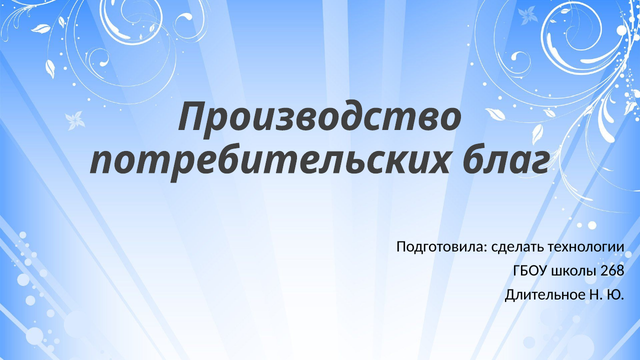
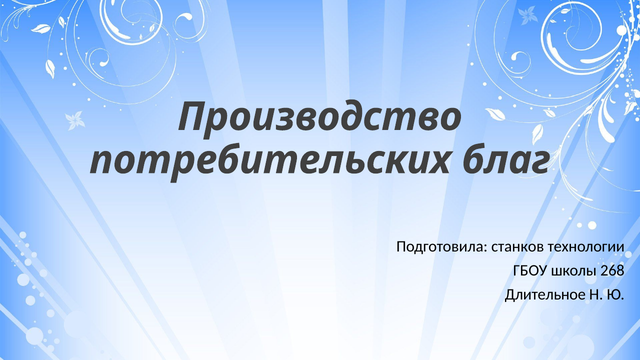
сделать: сделать -> станков (518, 247)
